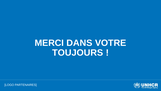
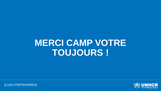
DANS: DANS -> CAMP (80, 43)
